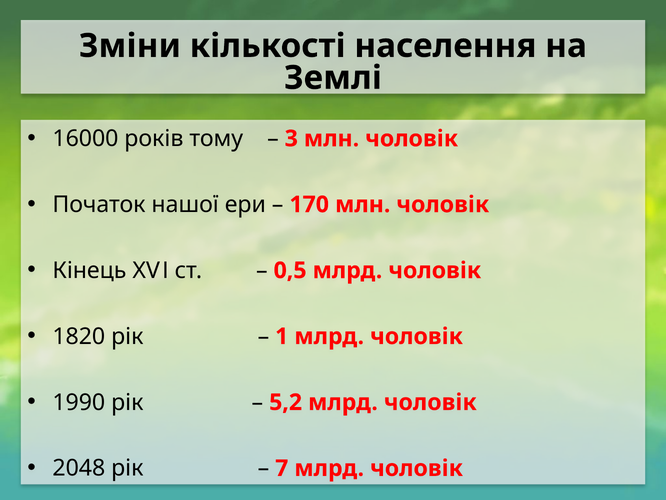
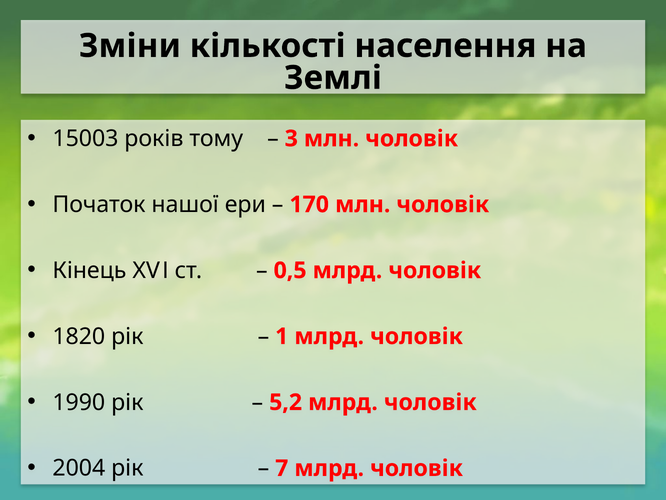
16000: 16000 -> 15003 (85, 138)
2048: 2048 -> 2004 (79, 468)
